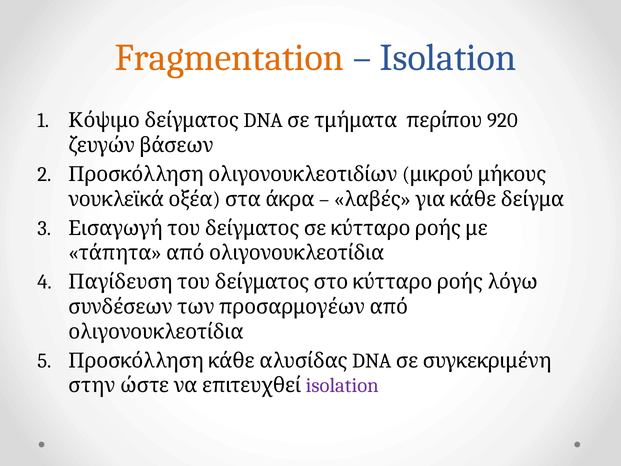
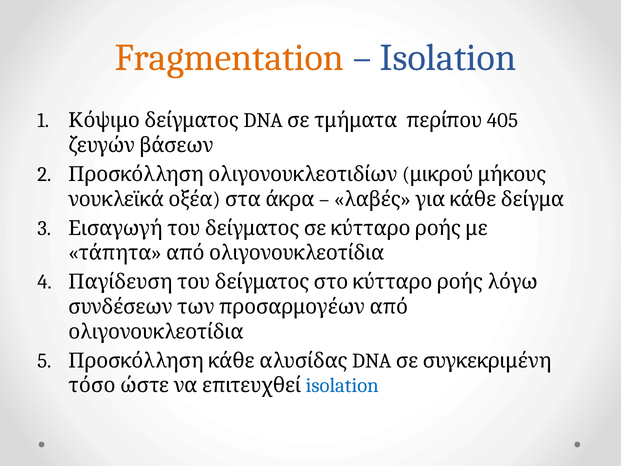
920: 920 -> 405 (502, 120)
στην: στην -> τόσο (92, 385)
isolation colour: purple -> blue (342, 385)
